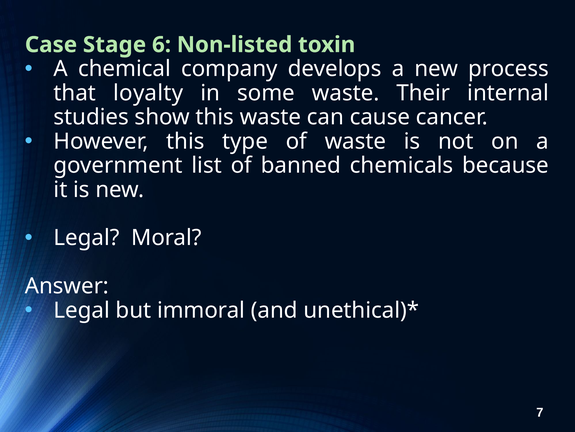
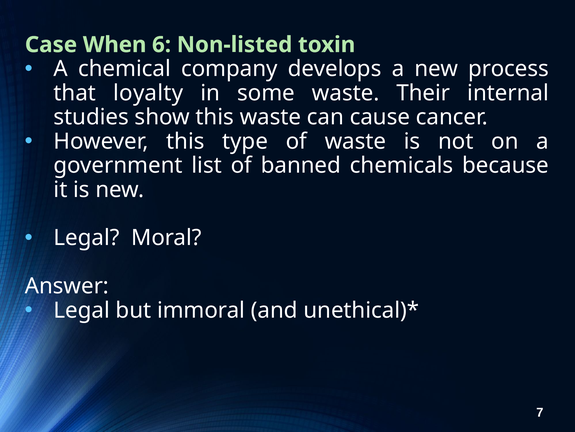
Stage: Stage -> When (115, 45)
